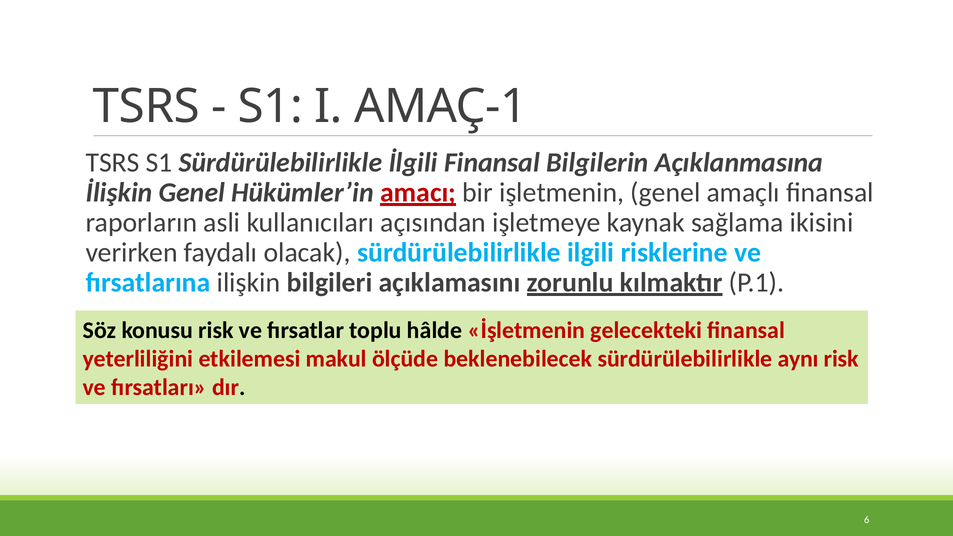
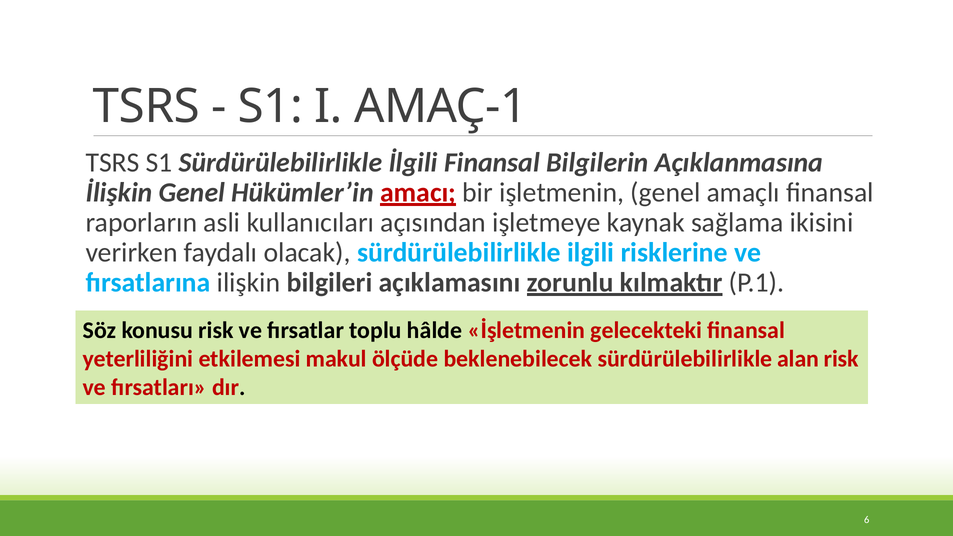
aynı: aynı -> alan (798, 359)
